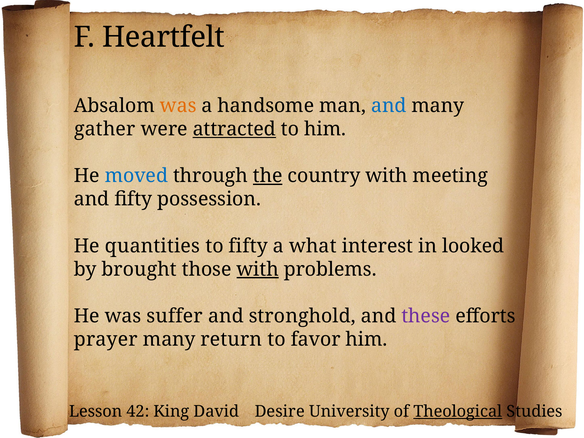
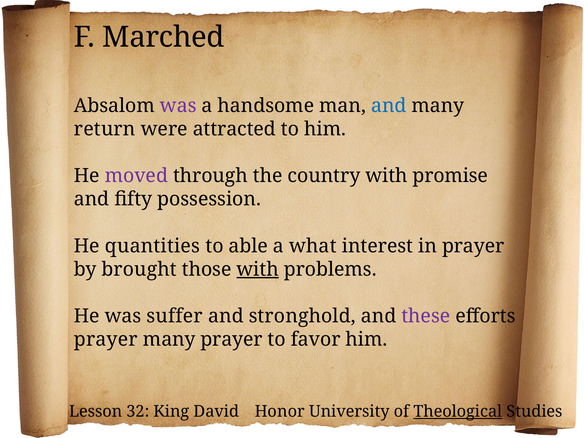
Heartfelt: Heartfelt -> Marched (163, 37)
was colour: orange -> purple (178, 106)
gather: gather -> return (105, 129)
attracted underline: present -> none (234, 129)
moved colour: blue -> purple (136, 176)
the underline: present -> none (268, 176)
meeting: meeting -> promise (450, 176)
to fifty: fifty -> able (248, 246)
in looked: looked -> prayer (473, 246)
many return: return -> prayer (232, 339)
42: 42 -> 32 (138, 412)
Desire: Desire -> Honor (280, 412)
